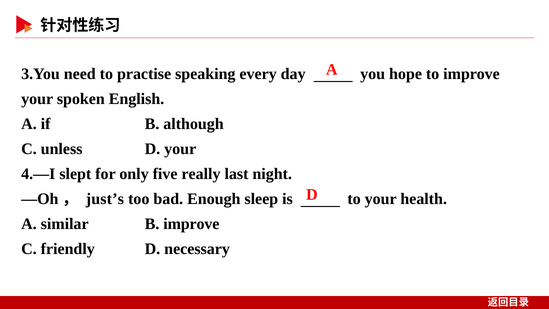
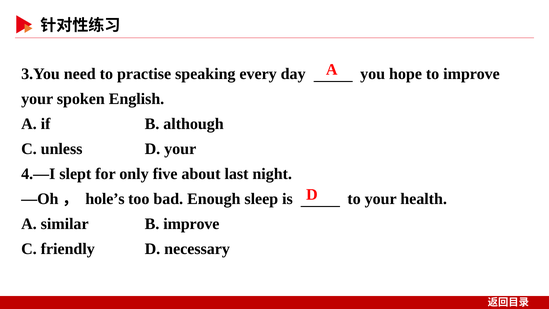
really: really -> about (201, 174)
just’s: just’s -> hole’s (105, 199)
